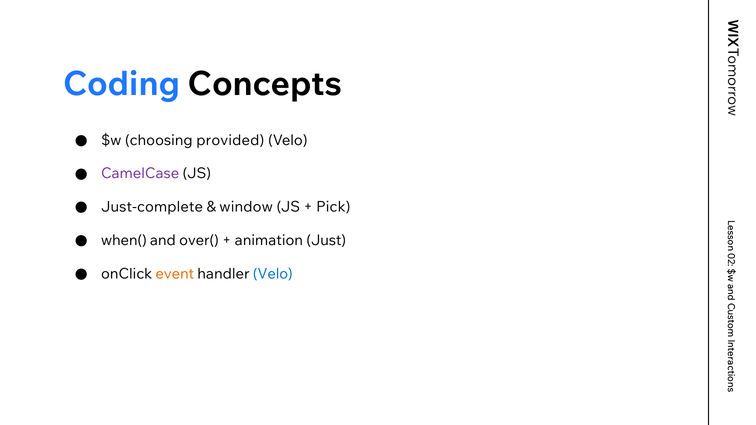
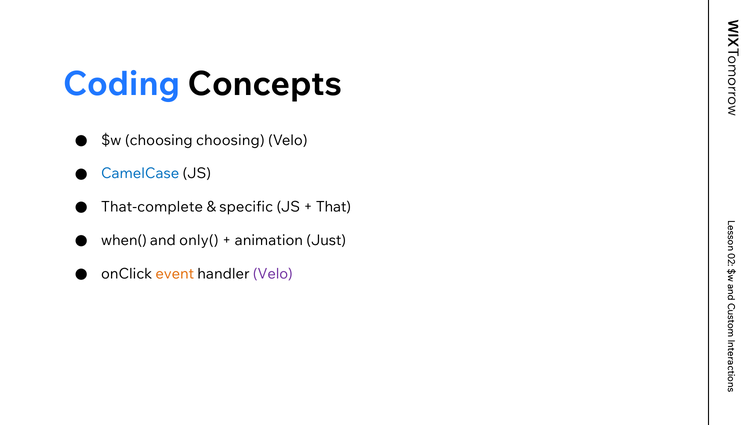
choosing provided: provided -> choosing (230, 140)
CamelCase colour: purple -> blue (140, 174)
Just-complete: Just-complete -> That-complete (152, 207)
window: window -> specific (246, 207)
Pick: Pick -> That (334, 207)
over(: over( -> only( (199, 241)
Velo colour: blue -> purple (273, 274)
